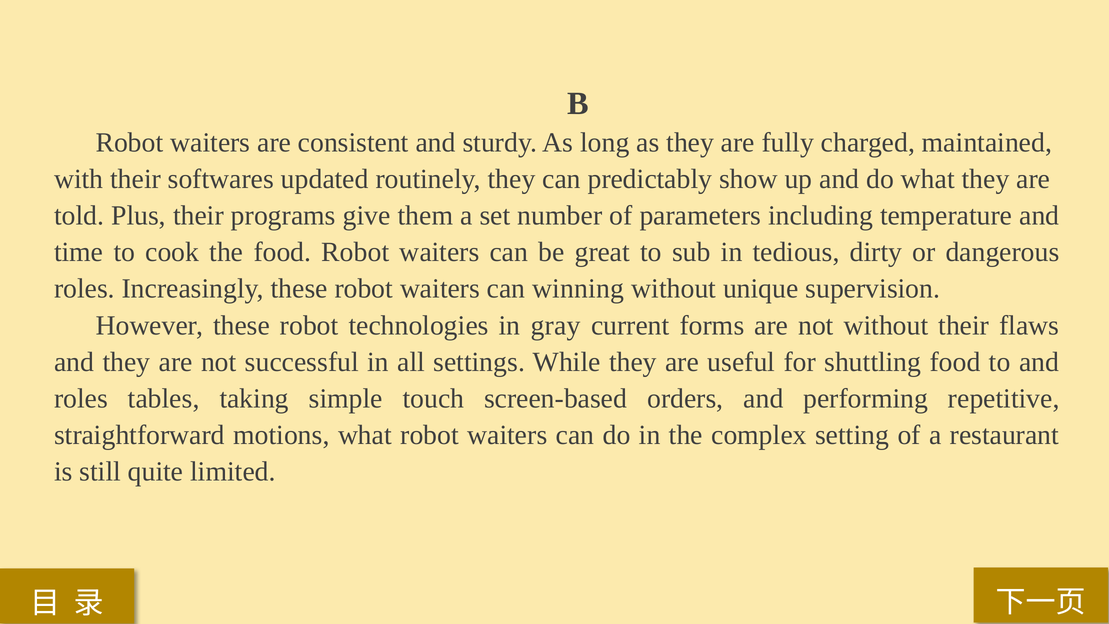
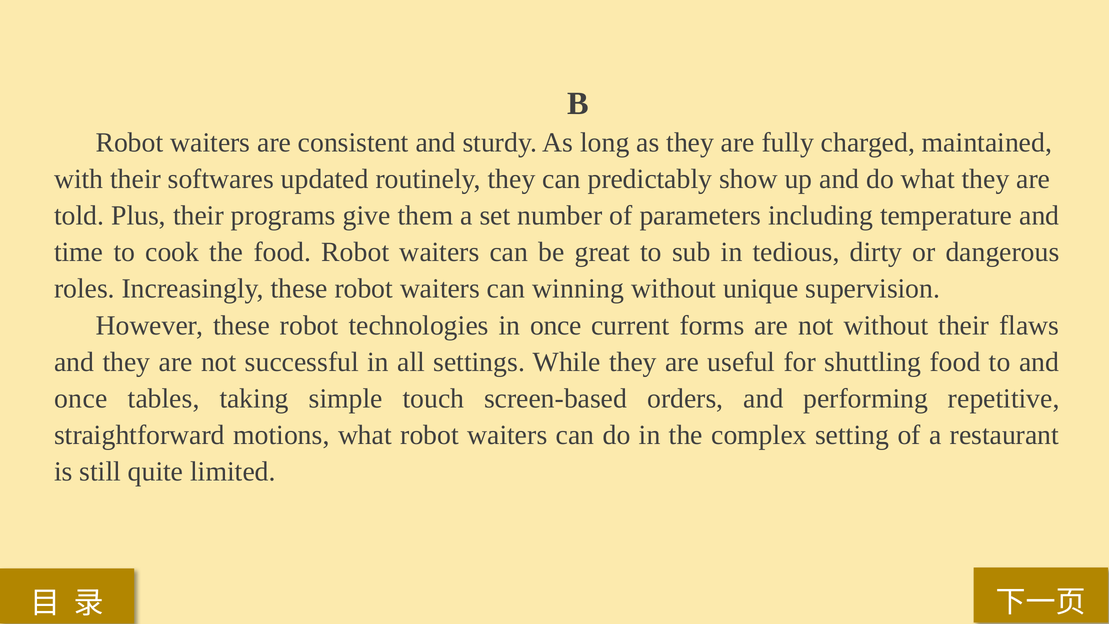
in gray: gray -> once (556, 325)
roles: roles -> once (81, 398)
